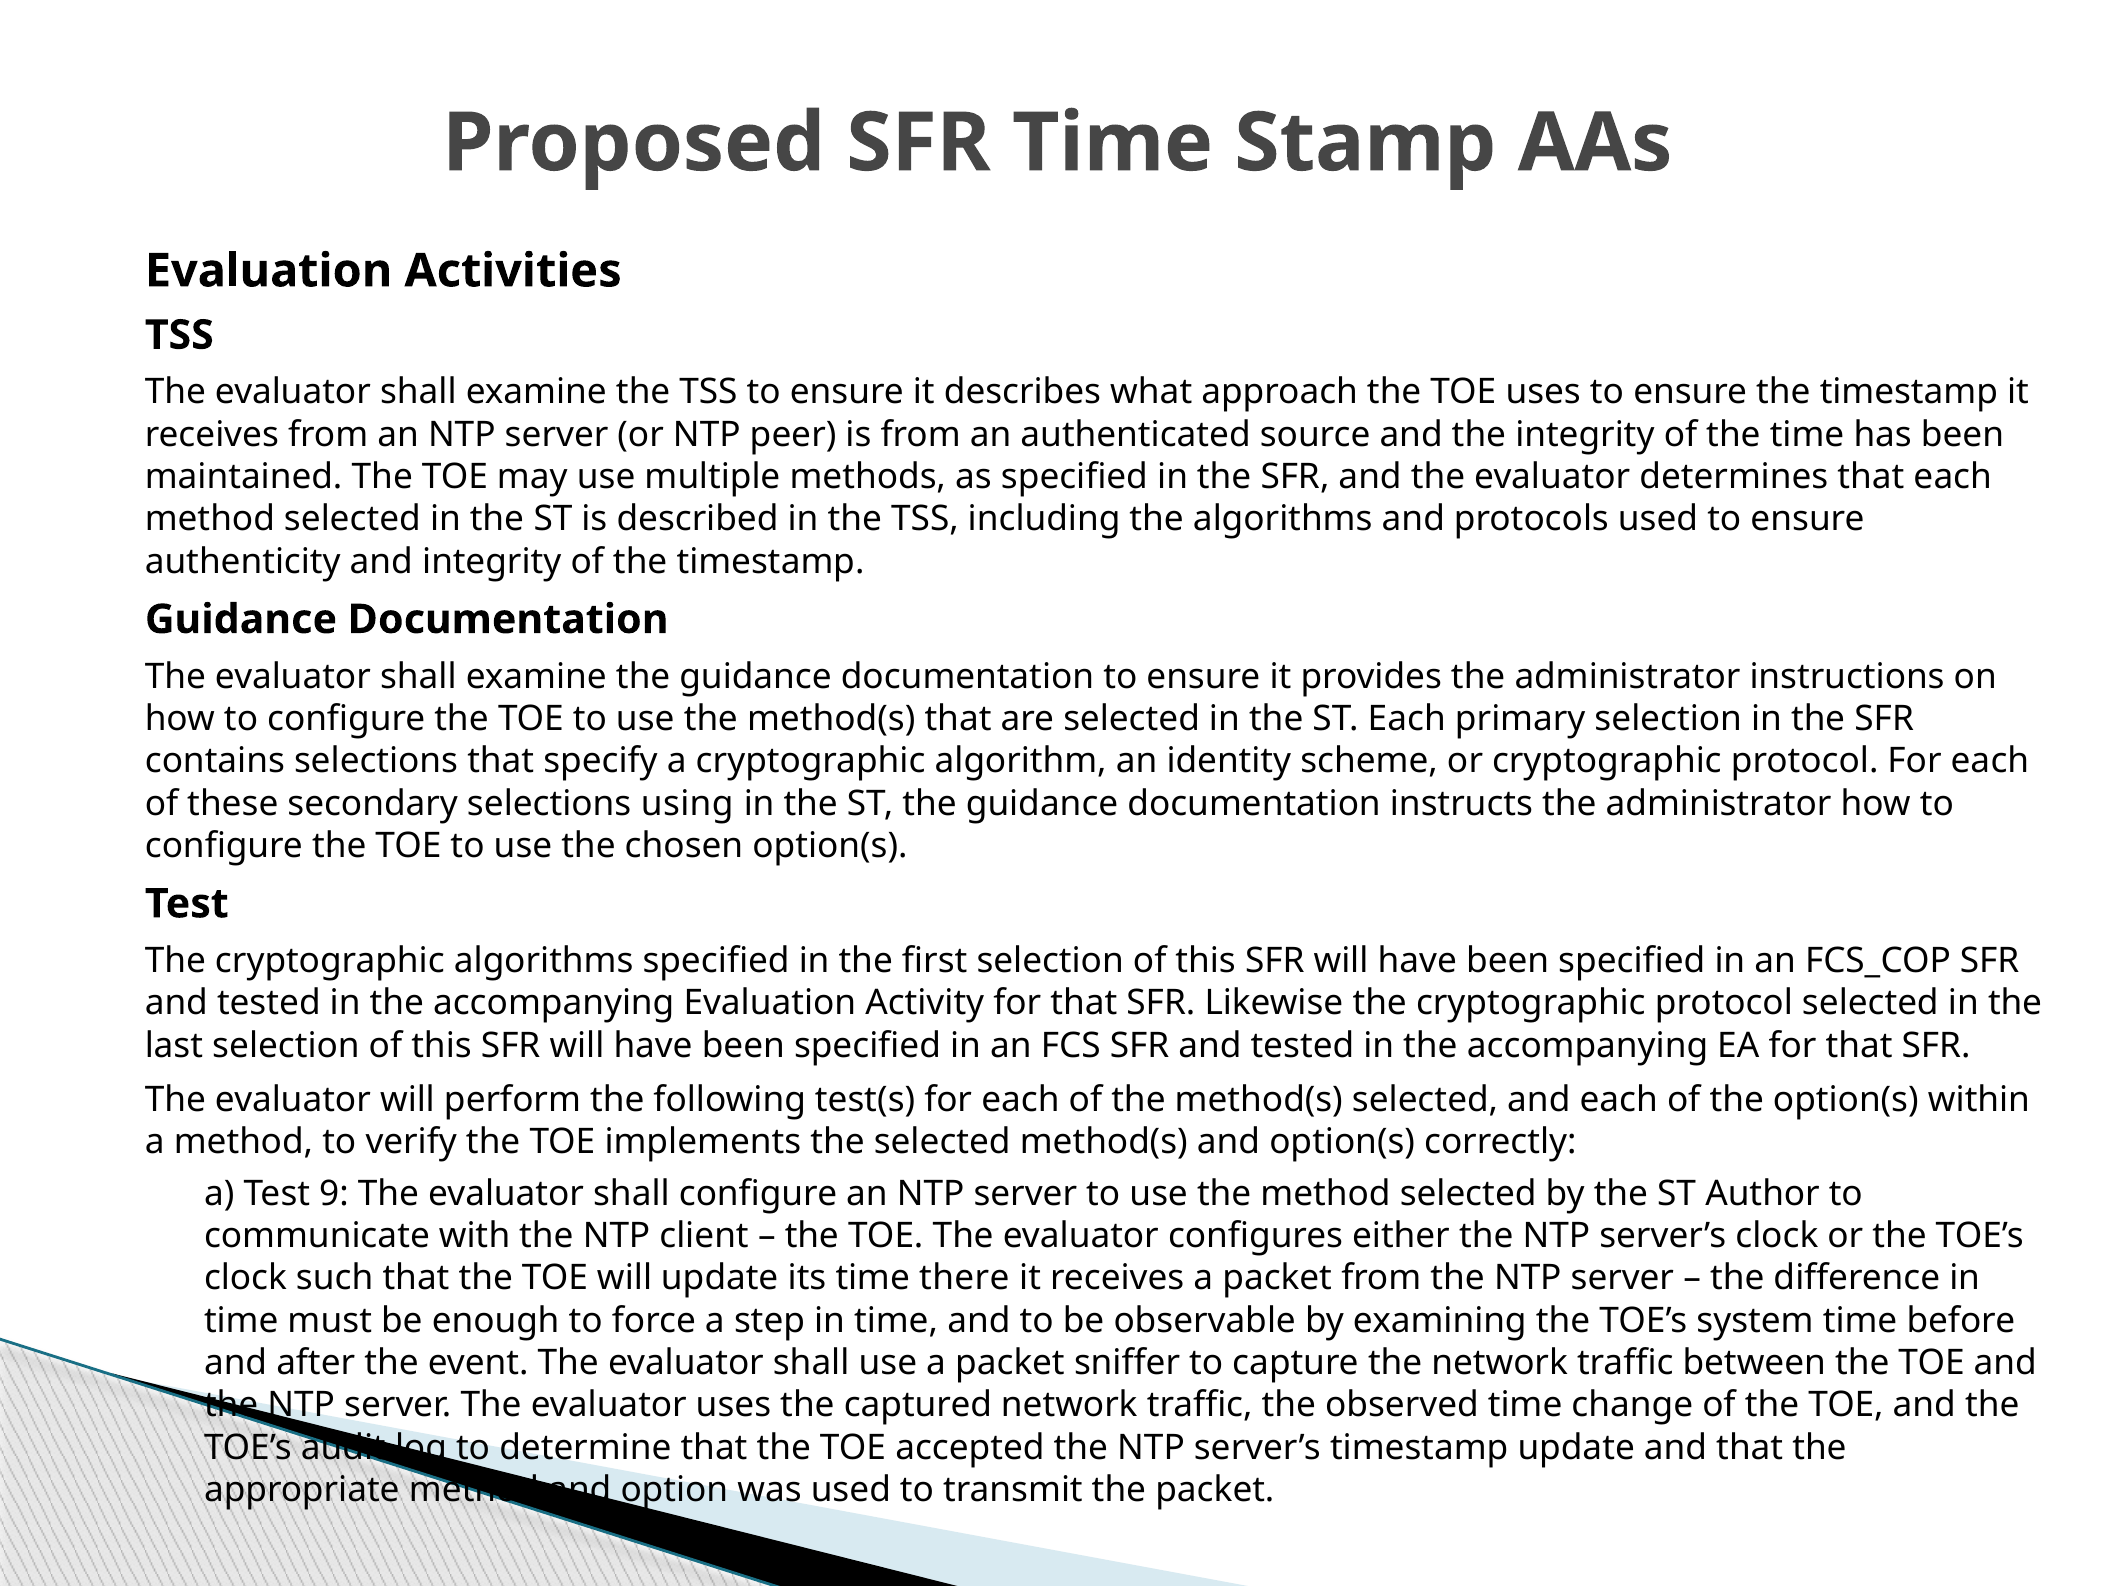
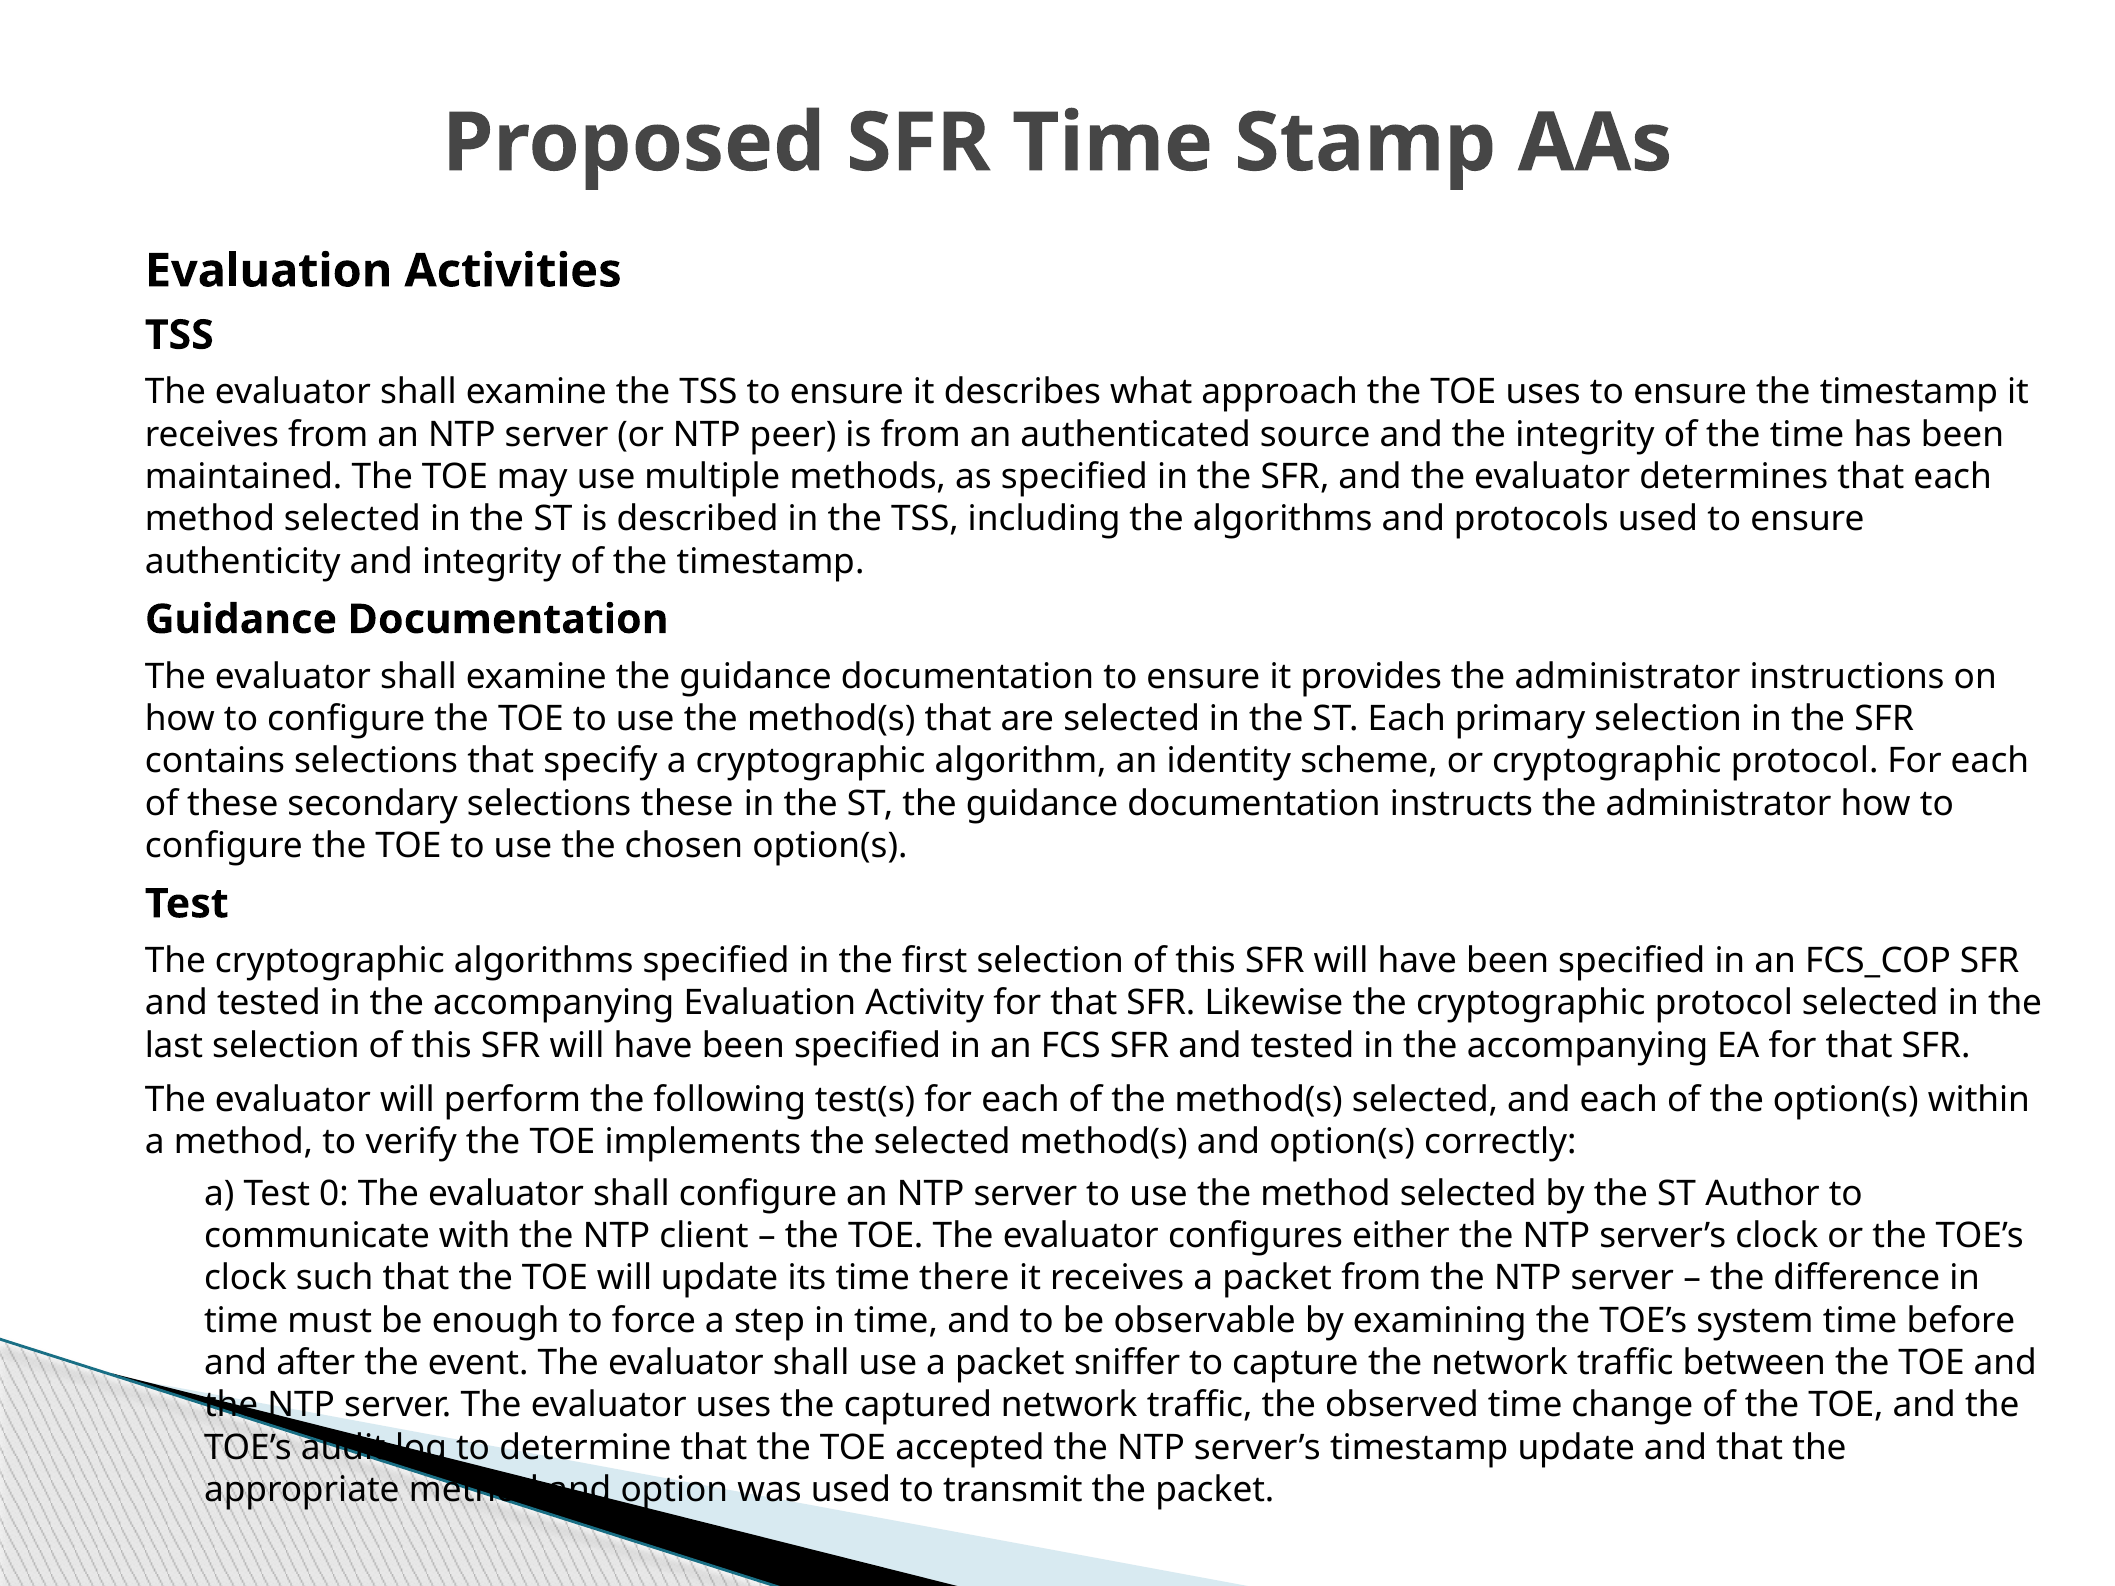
selections using: using -> these (687, 804)
9: 9 -> 0 (334, 1194)
